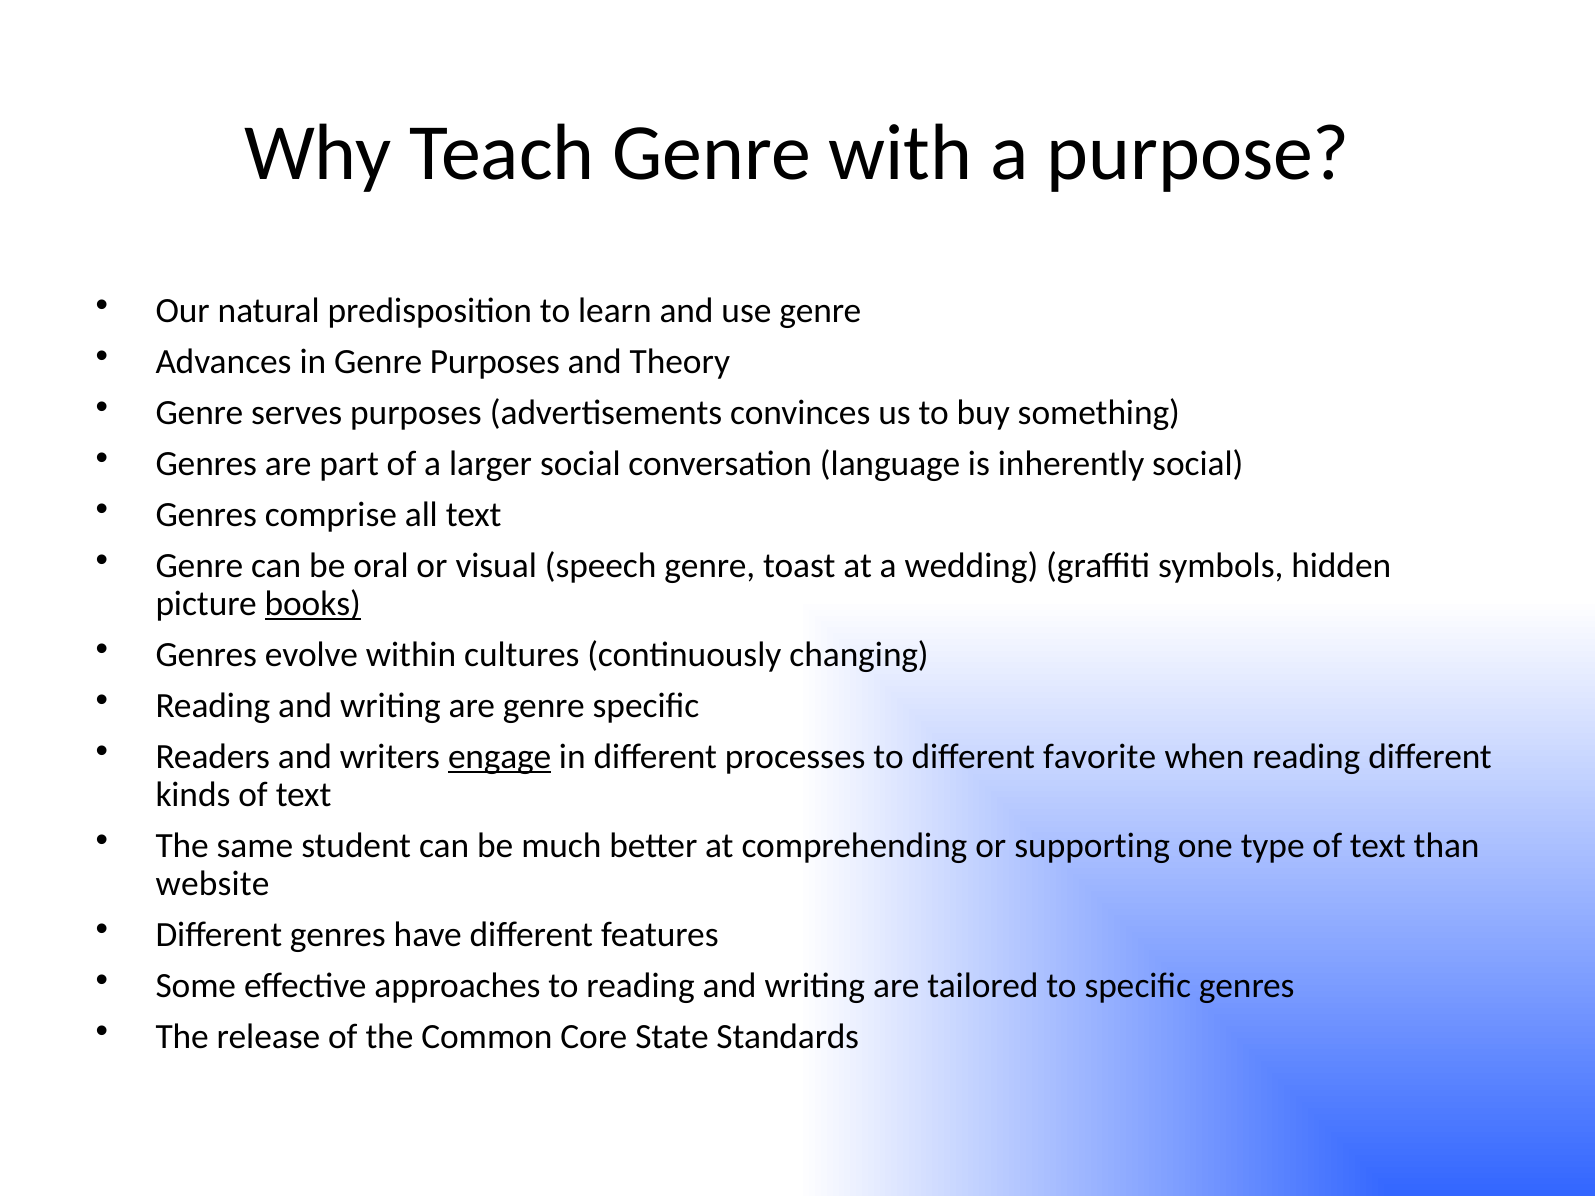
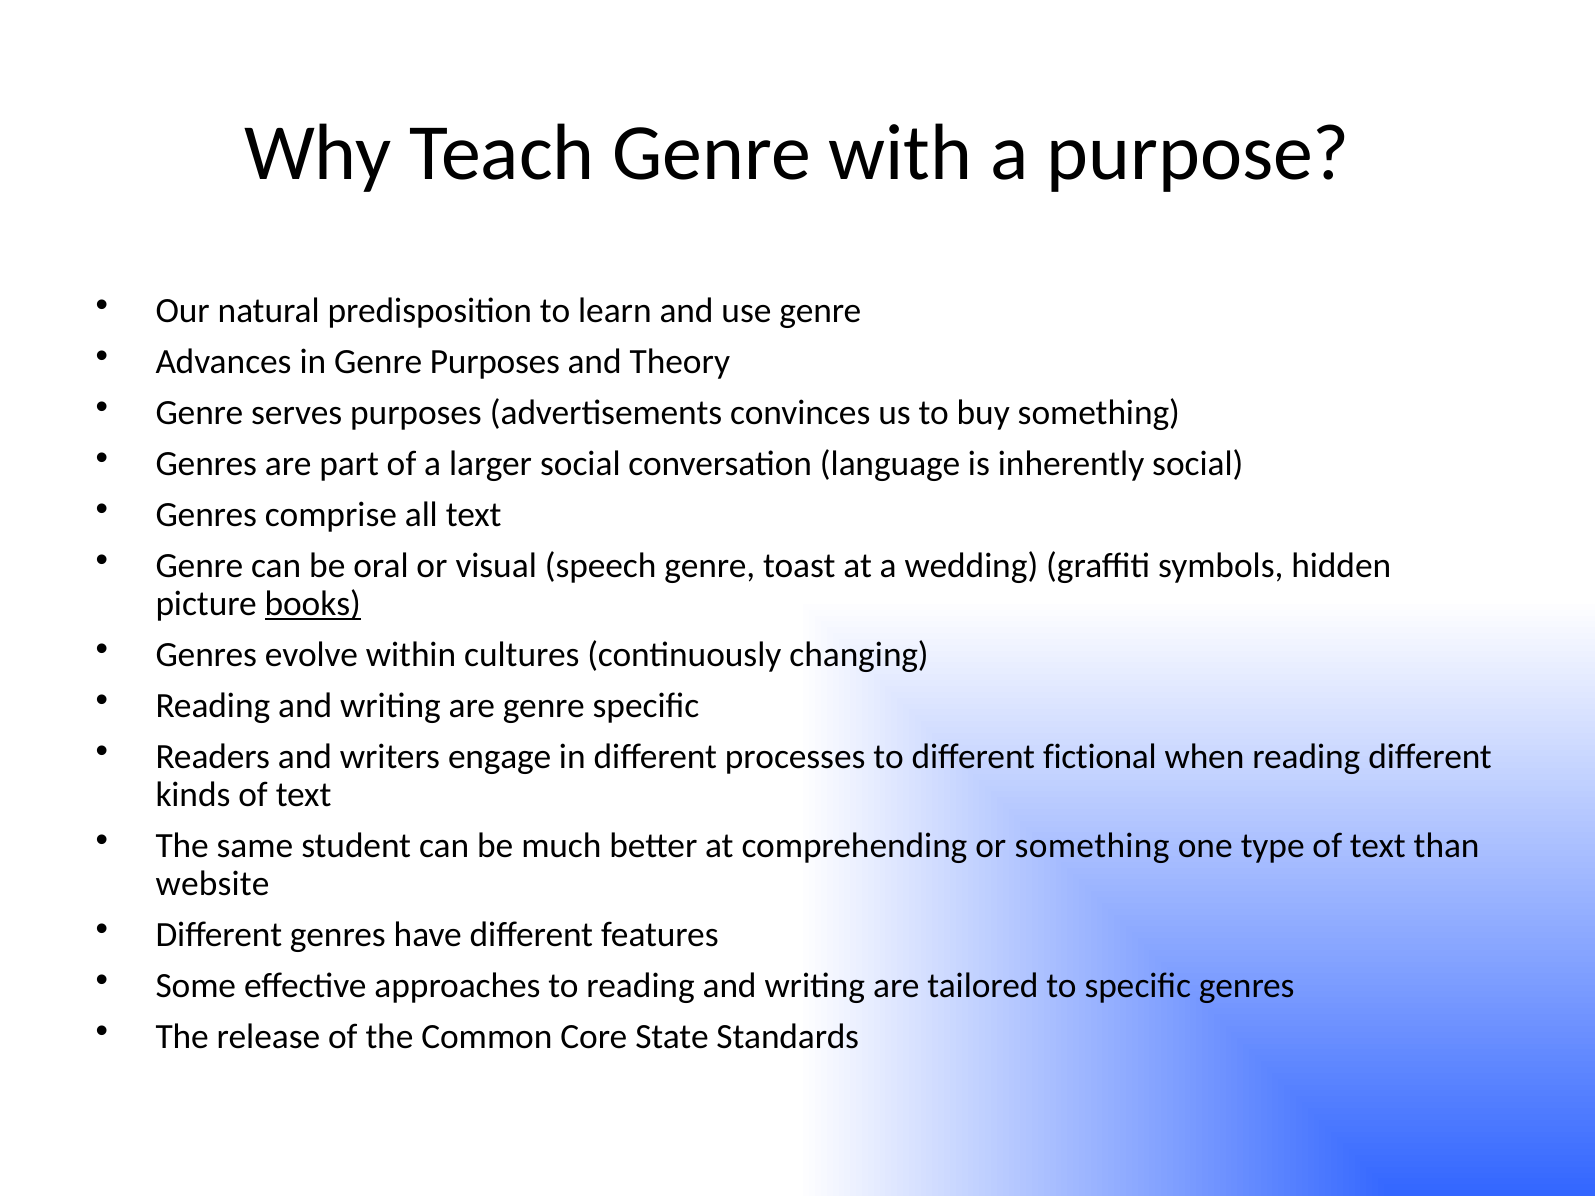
engage underline: present -> none (500, 757)
favorite: favorite -> fictional (1100, 757)
or supporting: supporting -> something (1092, 846)
